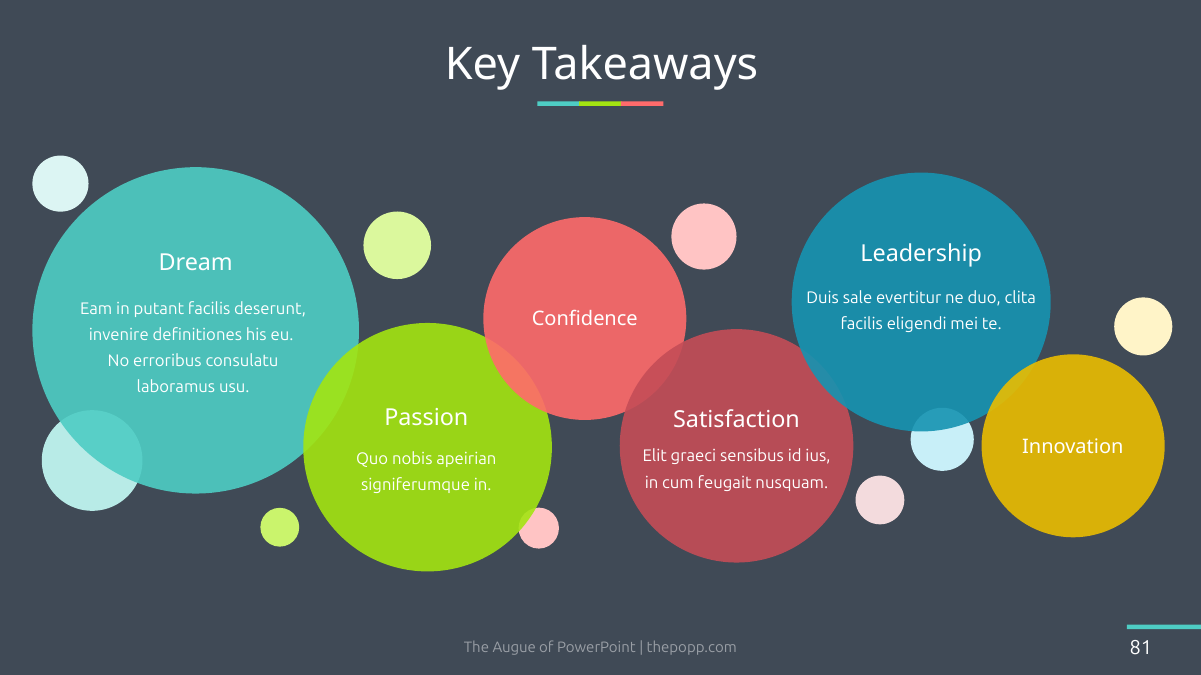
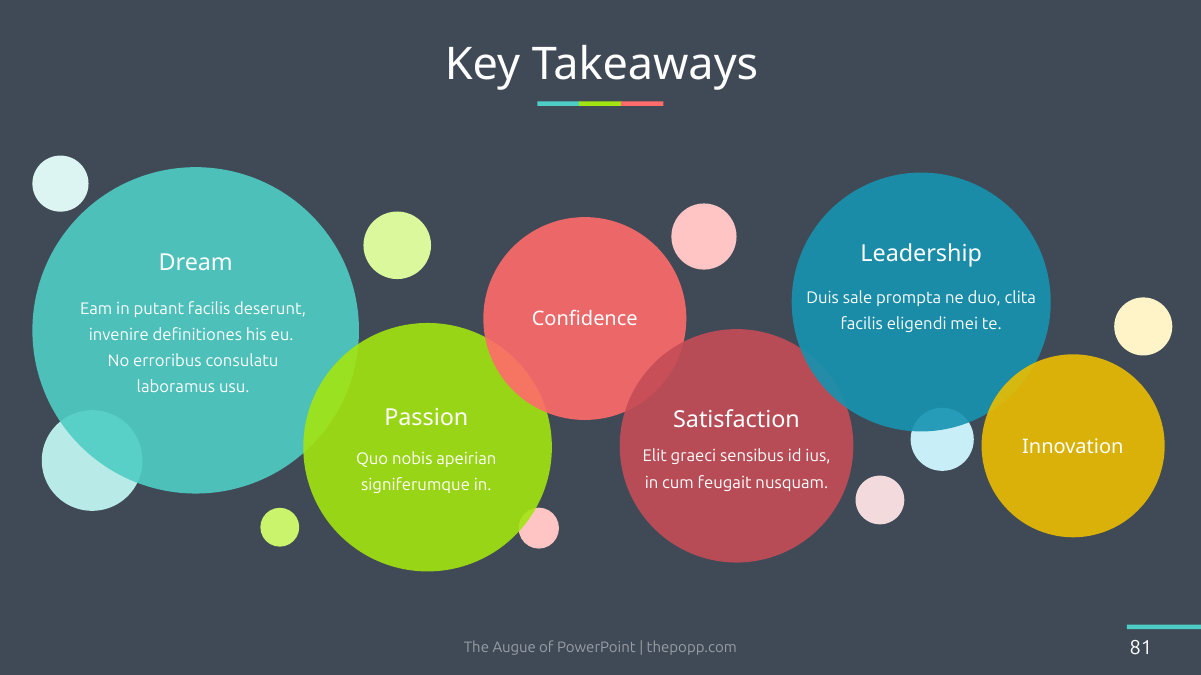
evertitur: evertitur -> prompta (909, 298)
